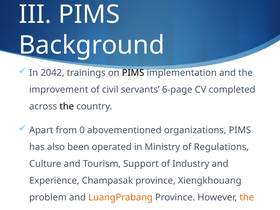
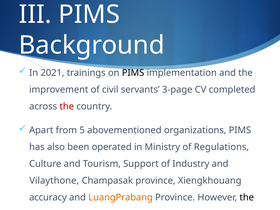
2042: 2042 -> 2021 (52, 73)
6-page: 6-page -> 3-page (177, 90)
the colour: black -> red (67, 106)
0: 0 -> 5 (82, 130)
Experience: Experience -> Vilaythone (54, 181)
problem: problem -> accuracy (48, 197)
the colour: orange -> black (247, 197)
